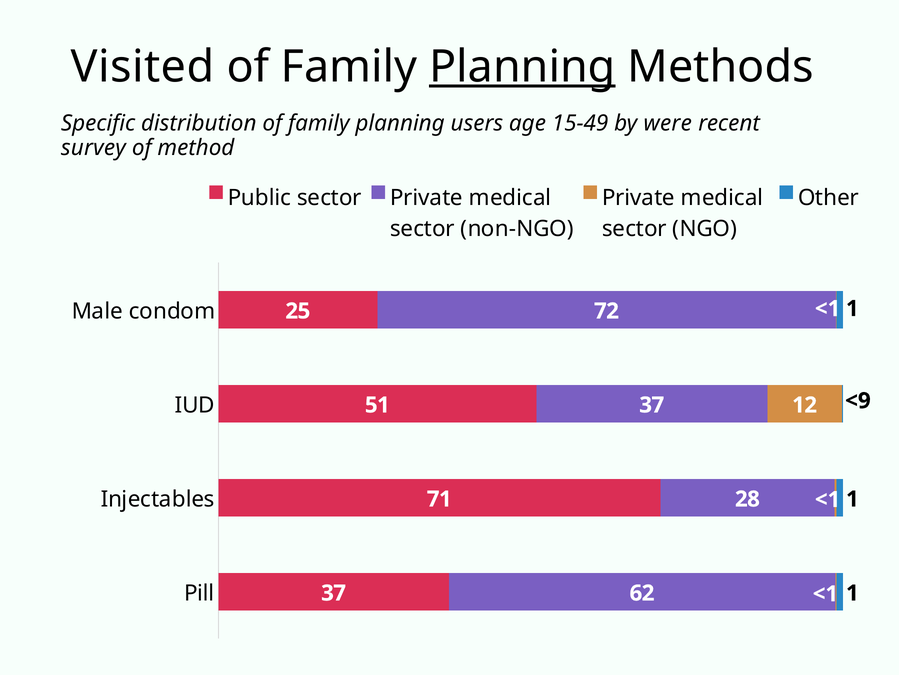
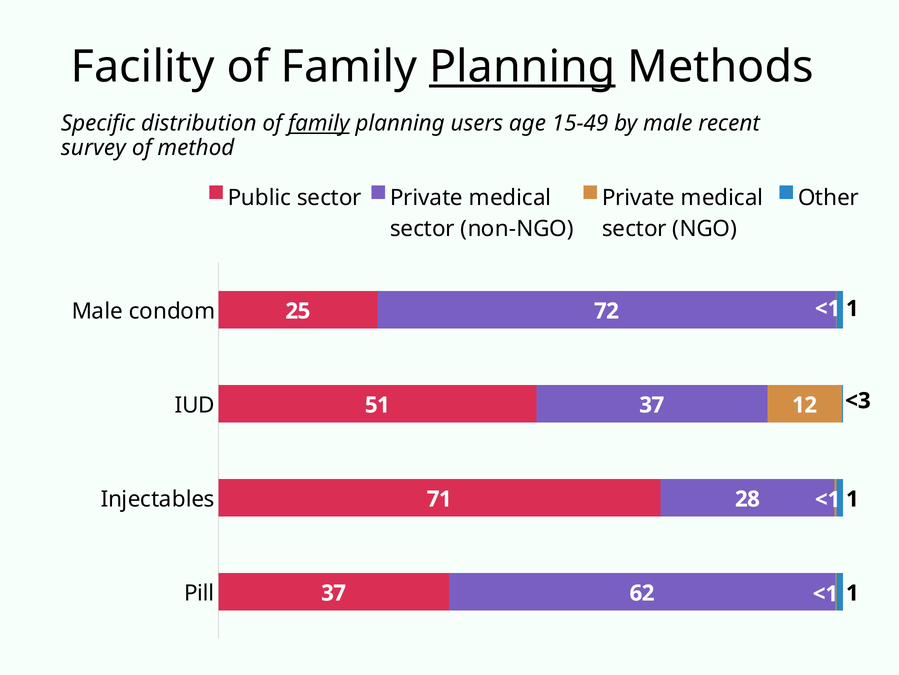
Visited: Visited -> Facility (143, 67)
family underline: none -> present (319, 123)
by were: were -> male (668, 123)
<9: <9 -> <3 (858, 400)
